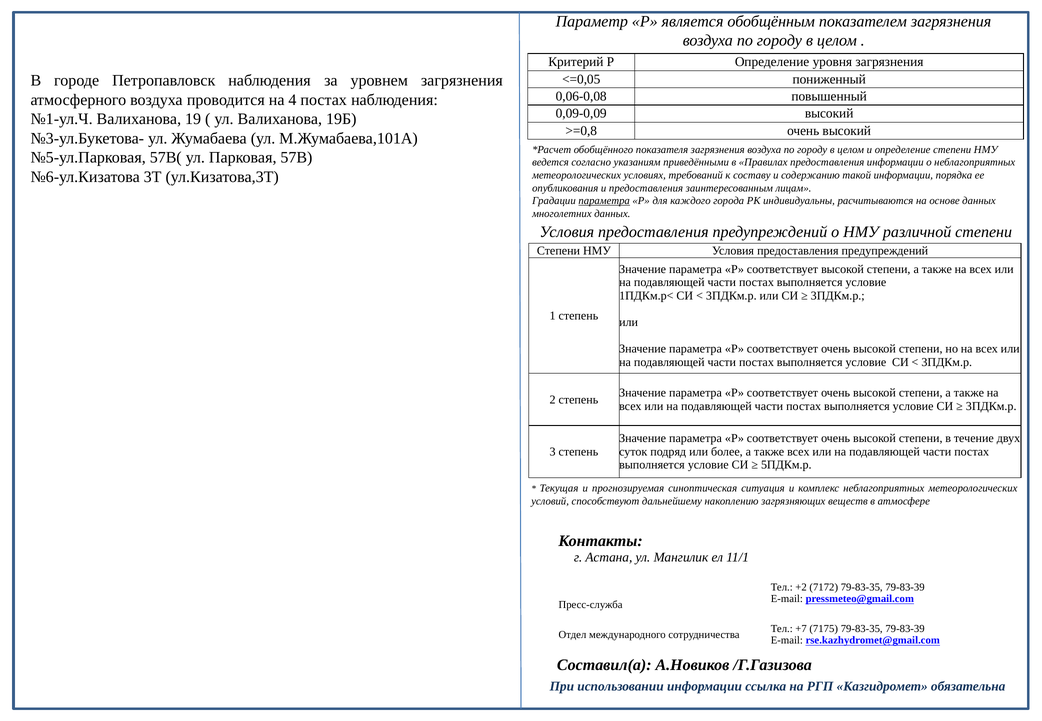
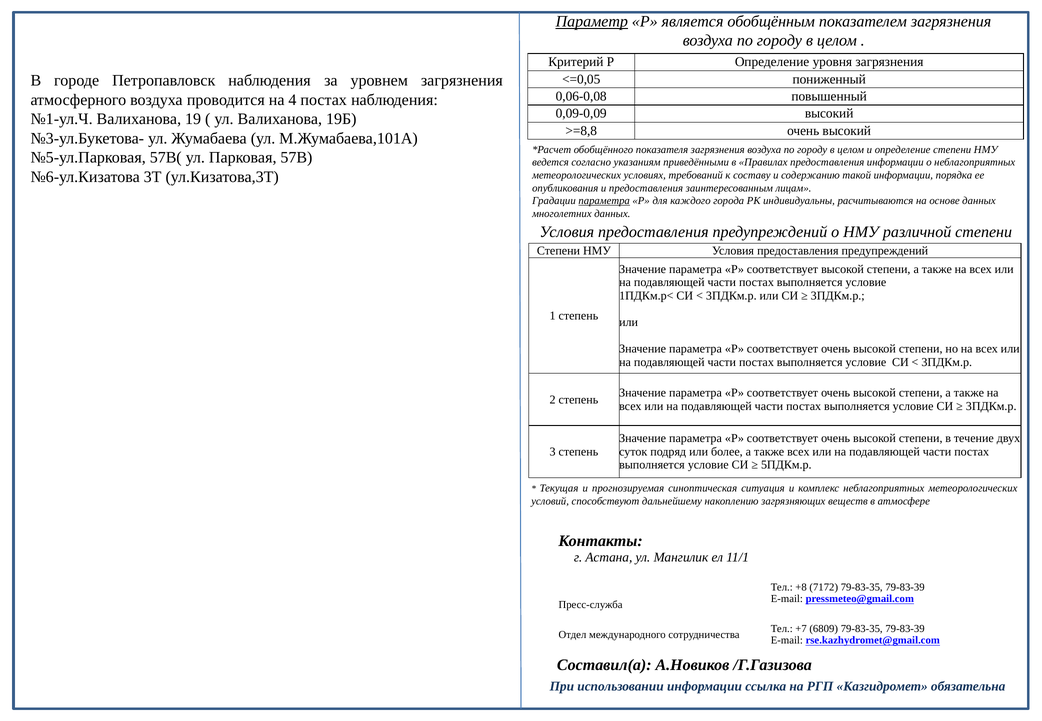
Параметр underline: none -> present (592, 21)
>=0,8: >=0,8 -> >=8,8 (581, 131)
+2: +2 -> +8 (801, 587)
7175: 7175 -> 6809 (824, 629)
